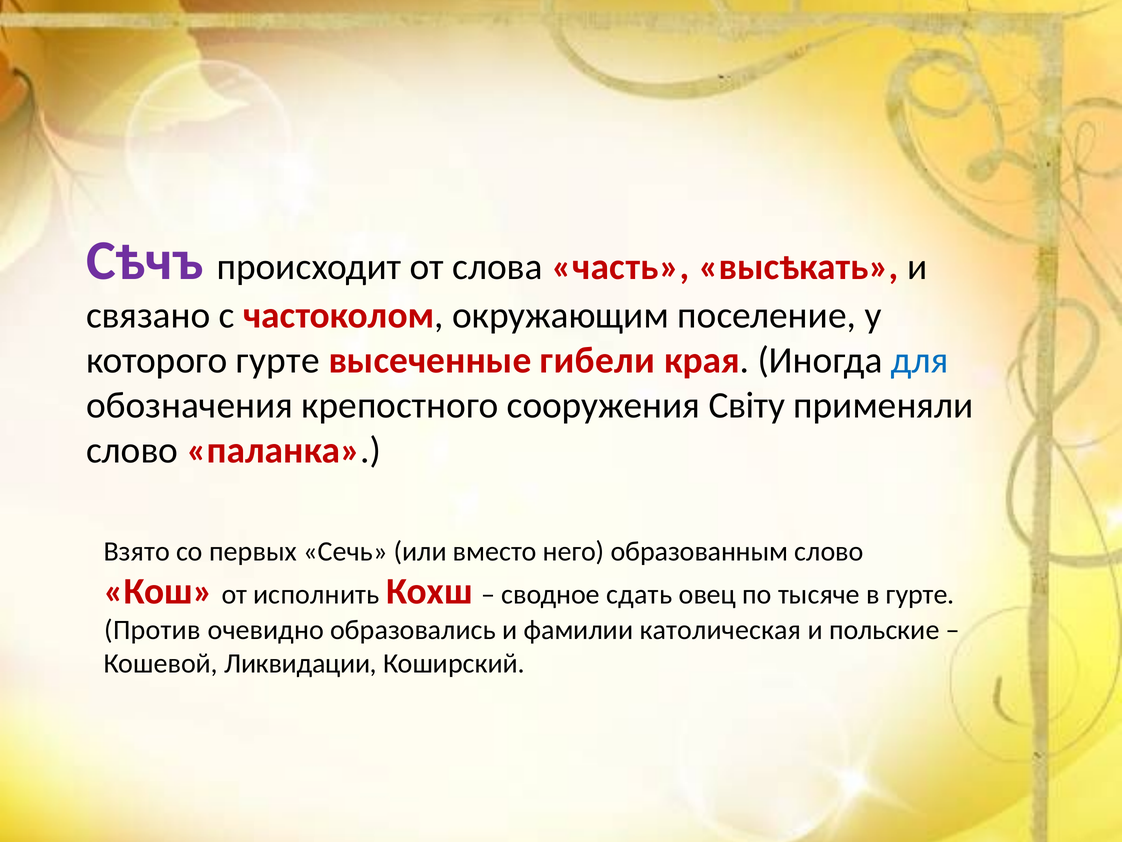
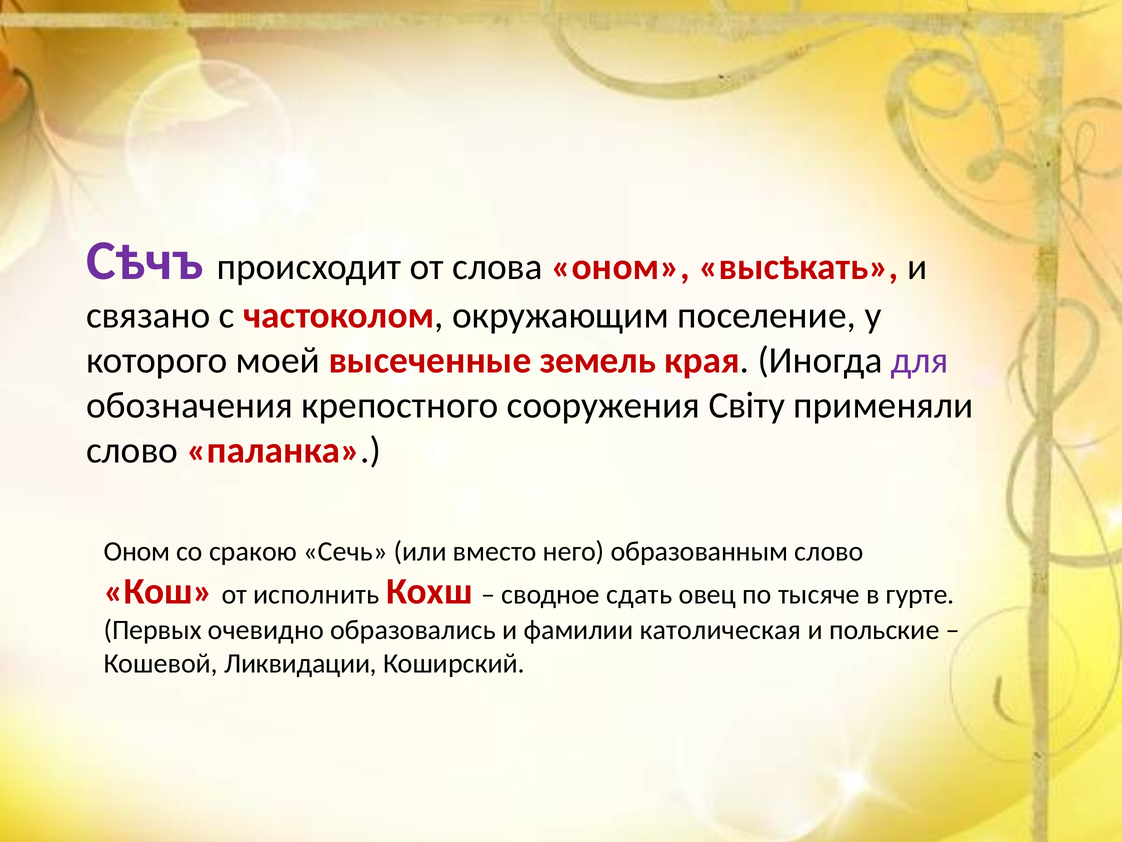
слова часть: часть -> оном (621, 267)
которого гурте: гурте -> моей (278, 360)
гибели: гибели -> земель (598, 360)
для colour: blue -> purple (920, 360)
Взято: Взято -> Оном (137, 551)
первых: первых -> сракою (253, 551)
Против: Против -> Первых (153, 630)
